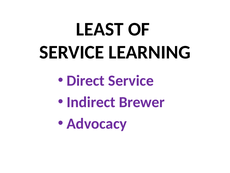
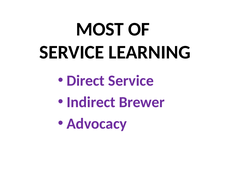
LEAST: LEAST -> MOST (100, 29)
